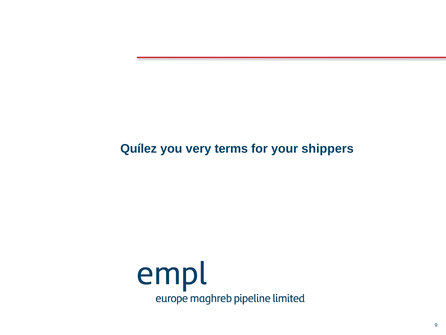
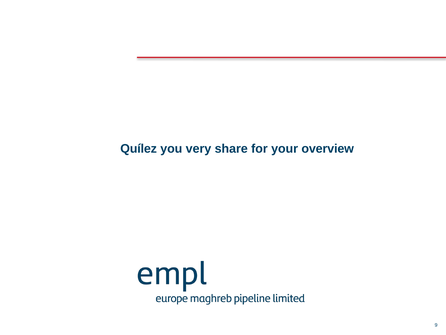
terms: terms -> share (231, 148)
shippers: shippers -> overview (328, 148)
